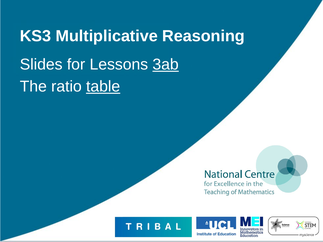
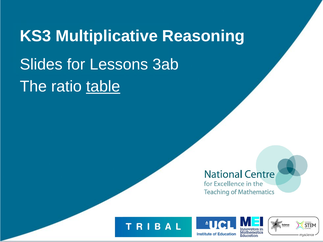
3ab underline: present -> none (166, 65)
